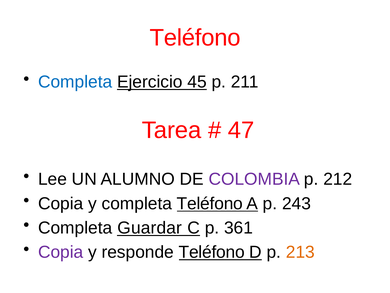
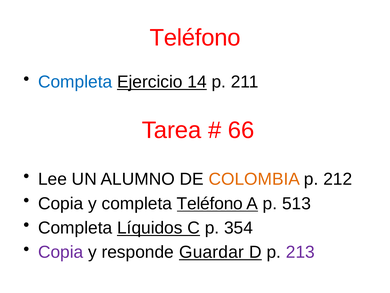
45: 45 -> 14 (197, 82)
47: 47 -> 66 (241, 130)
COLOMBIA colour: purple -> orange (254, 179)
243: 243 -> 513 (296, 203)
Guardar: Guardar -> Líquidos (150, 227)
361: 361 -> 354 (239, 227)
responde Teléfono: Teléfono -> Guardar (212, 252)
213 colour: orange -> purple (300, 252)
